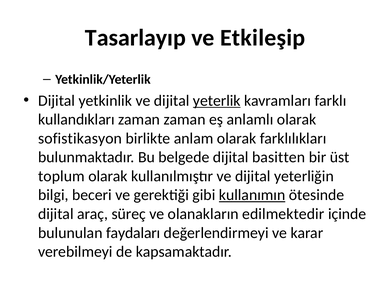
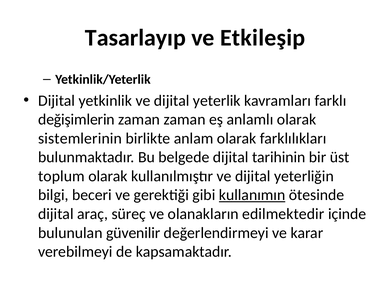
yeterlik underline: present -> none (217, 101)
kullandıkları: kullandıkları -> değişimlerin (76, 120)
sofistikasyon: sofistikasyon -> sistemlerinin (80, 139)
basitten: basitten -> tarihinin (279, 157)
faydaları: faydaları -> güvenilir (133, 233)
